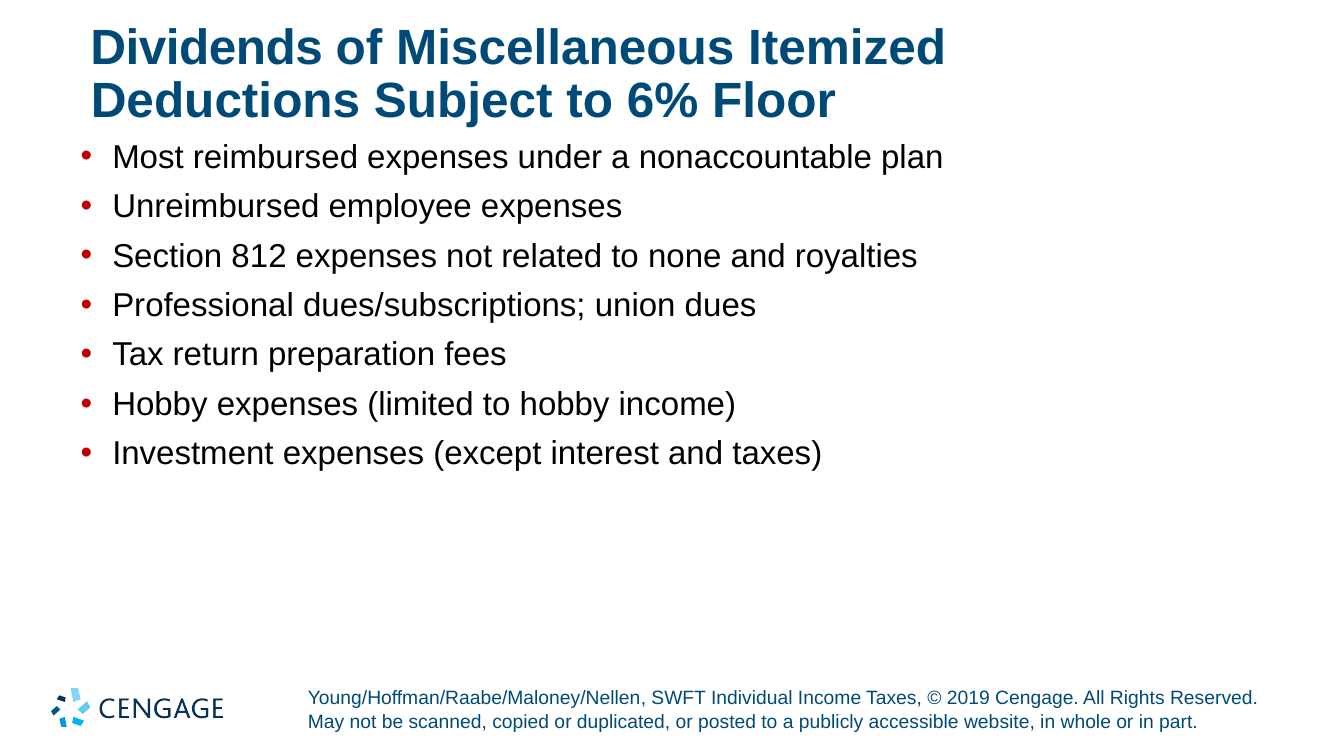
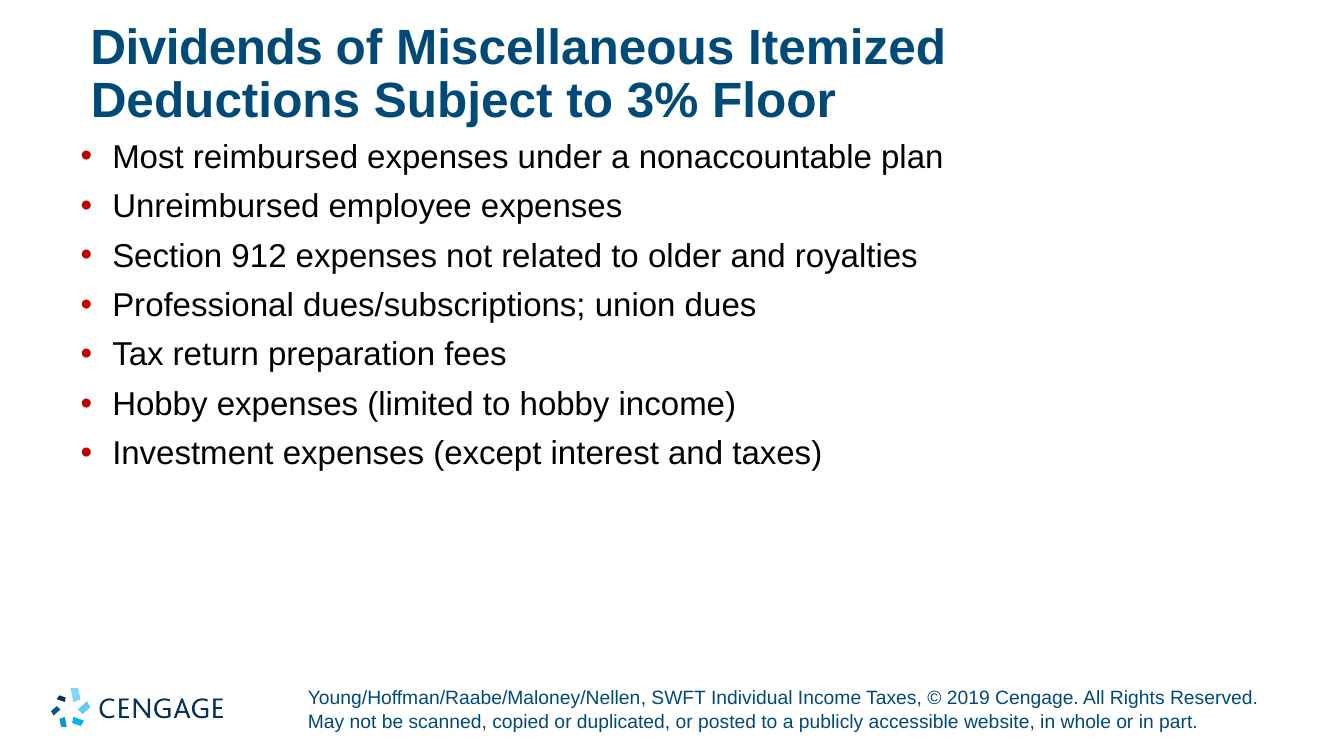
6%: 6% -> 3% (663, 101)
812: 812 -> 912 (259, 256)
none: none -> older (685, 256)
